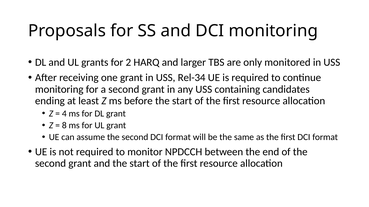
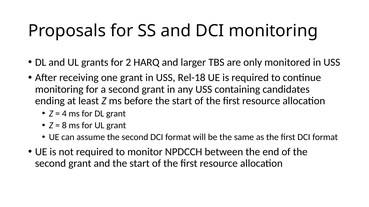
Rel-34: Rel-34 -> Rel-18 (192, 78)
